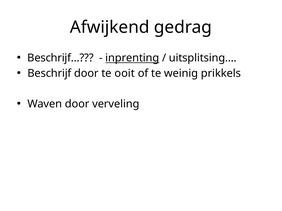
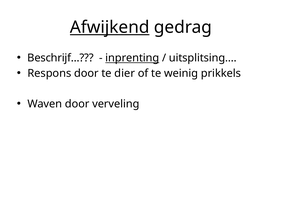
Afwijkend underline: none -> present (110, 27)
Beschrijf: Beschrijf -> Respons (49, 73)
ooit: ooit -> dier (125, 73)
